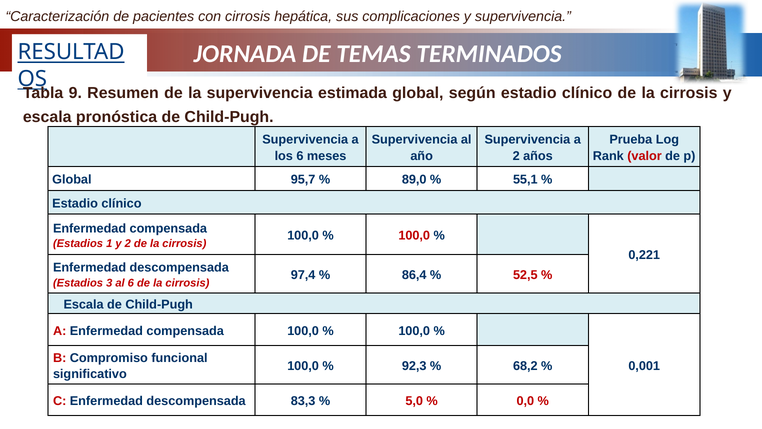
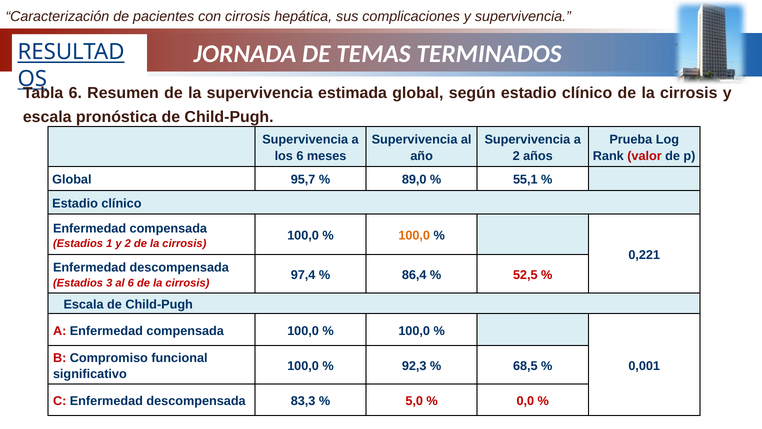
Tabla 9: 9 -> 6 (75, 93)
100,0 colour: red -> orange (414, 235)
68,2: 68,2 -> 68,5 (525, 366)
